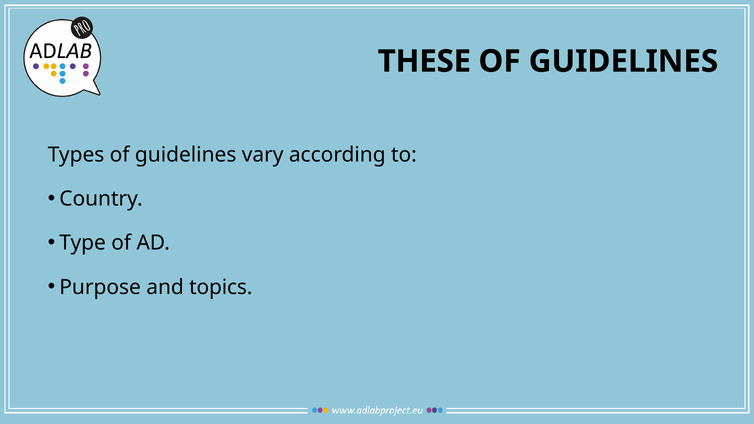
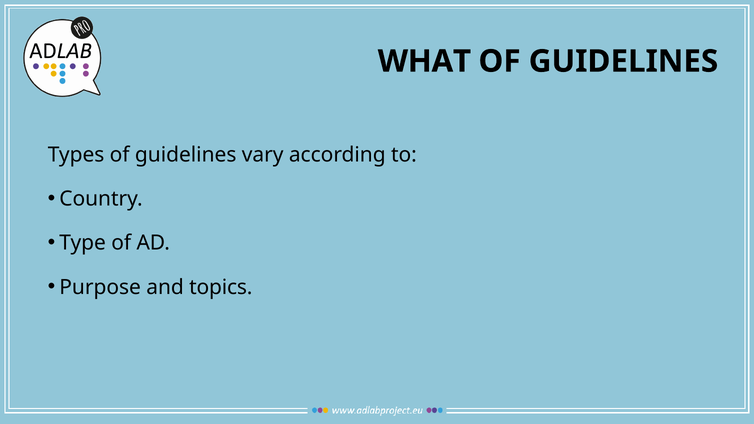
THESE: THESE -> WHAT (424, 61)
